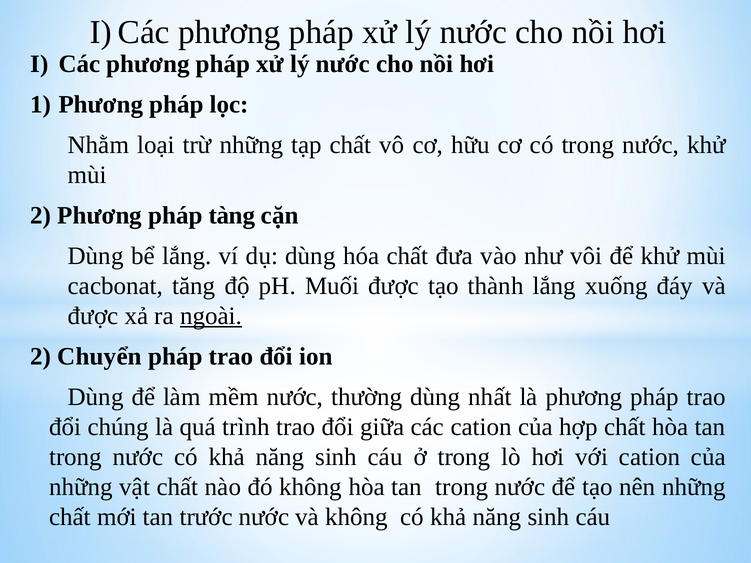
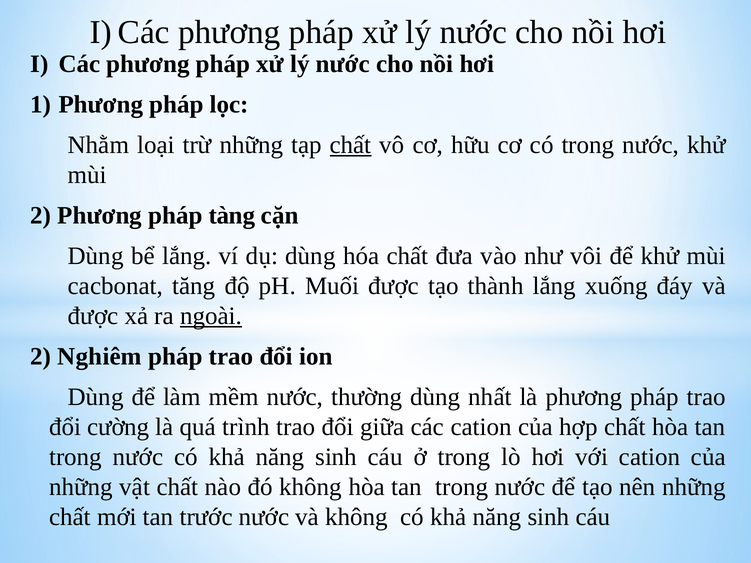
chất underline: none -> present (351, 145)
Chuyển: Chuyển -> Nghiêm (100, 357)
chúng: chúng -> cường (118, 427)
